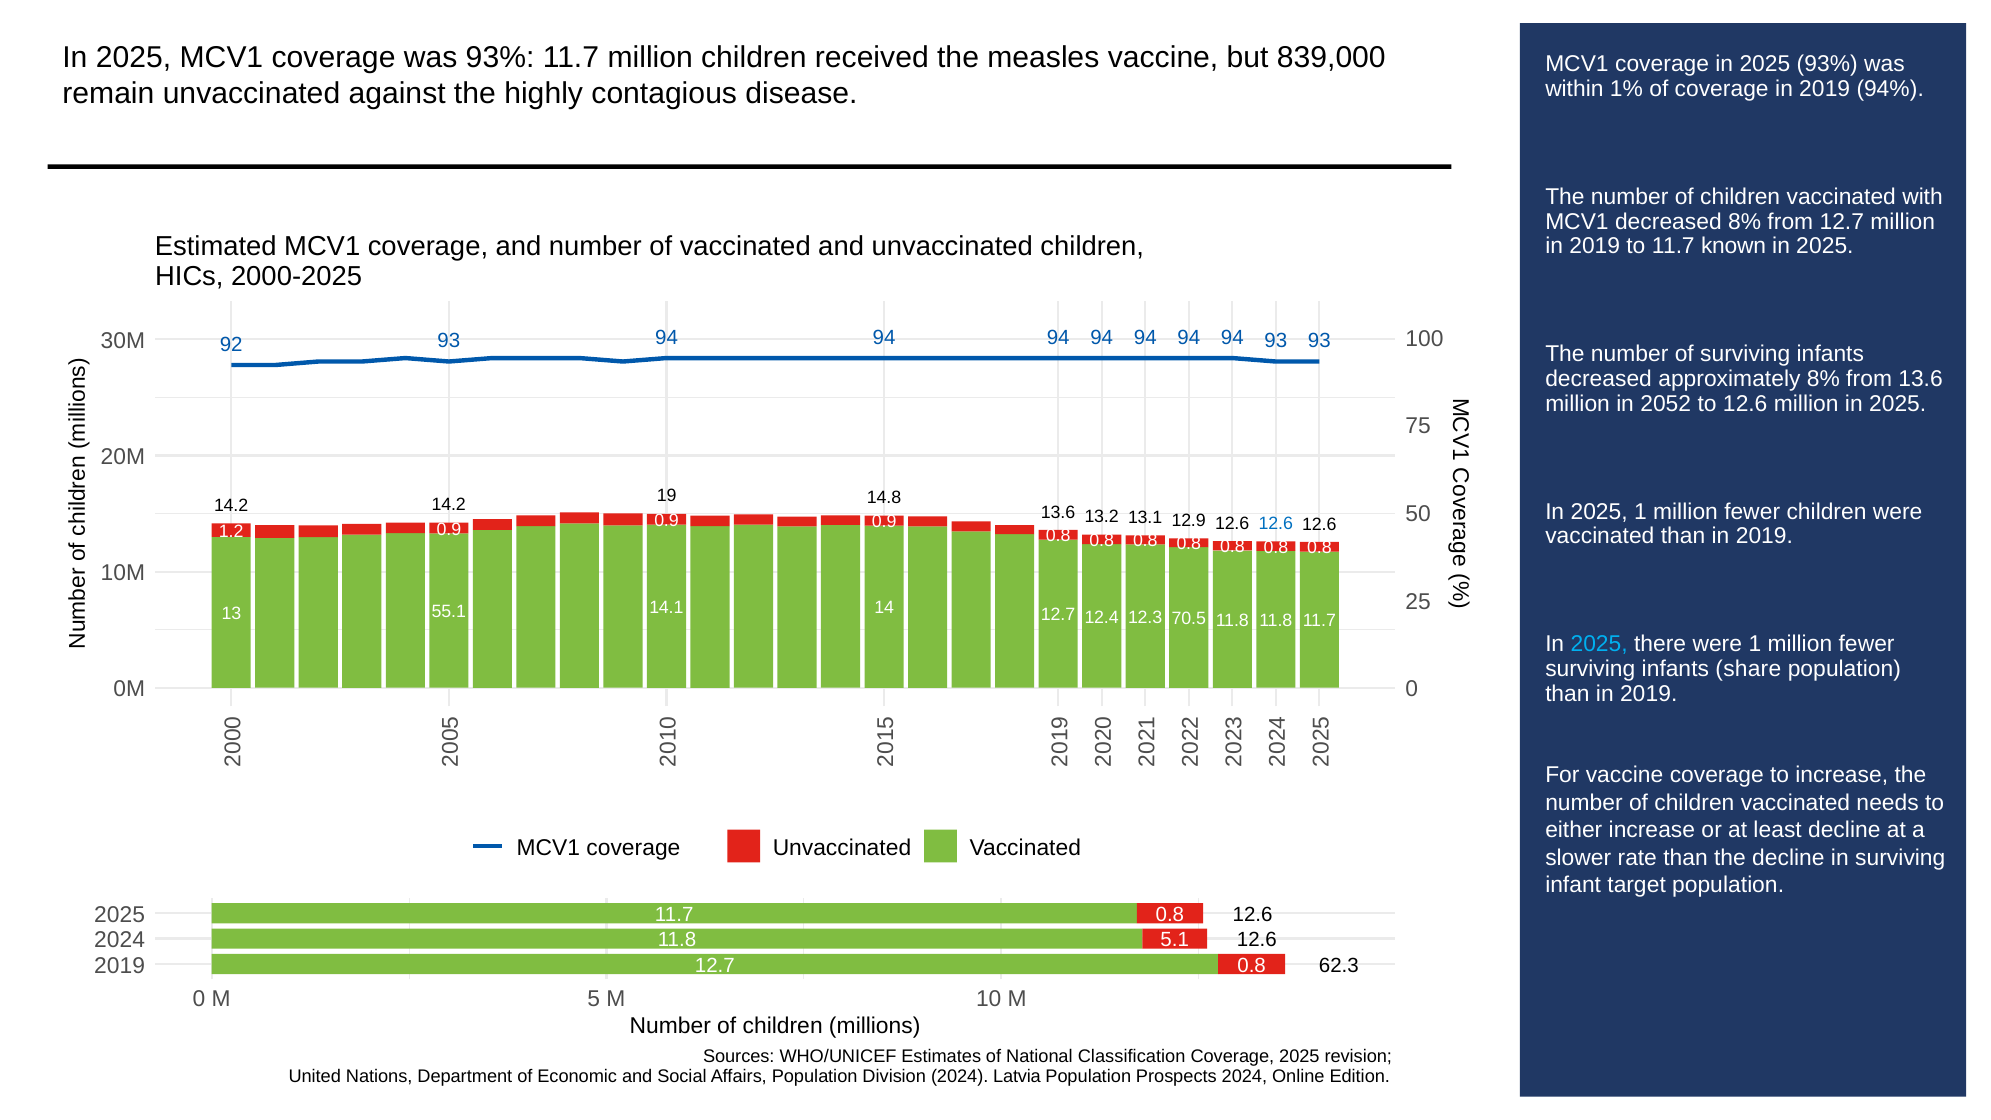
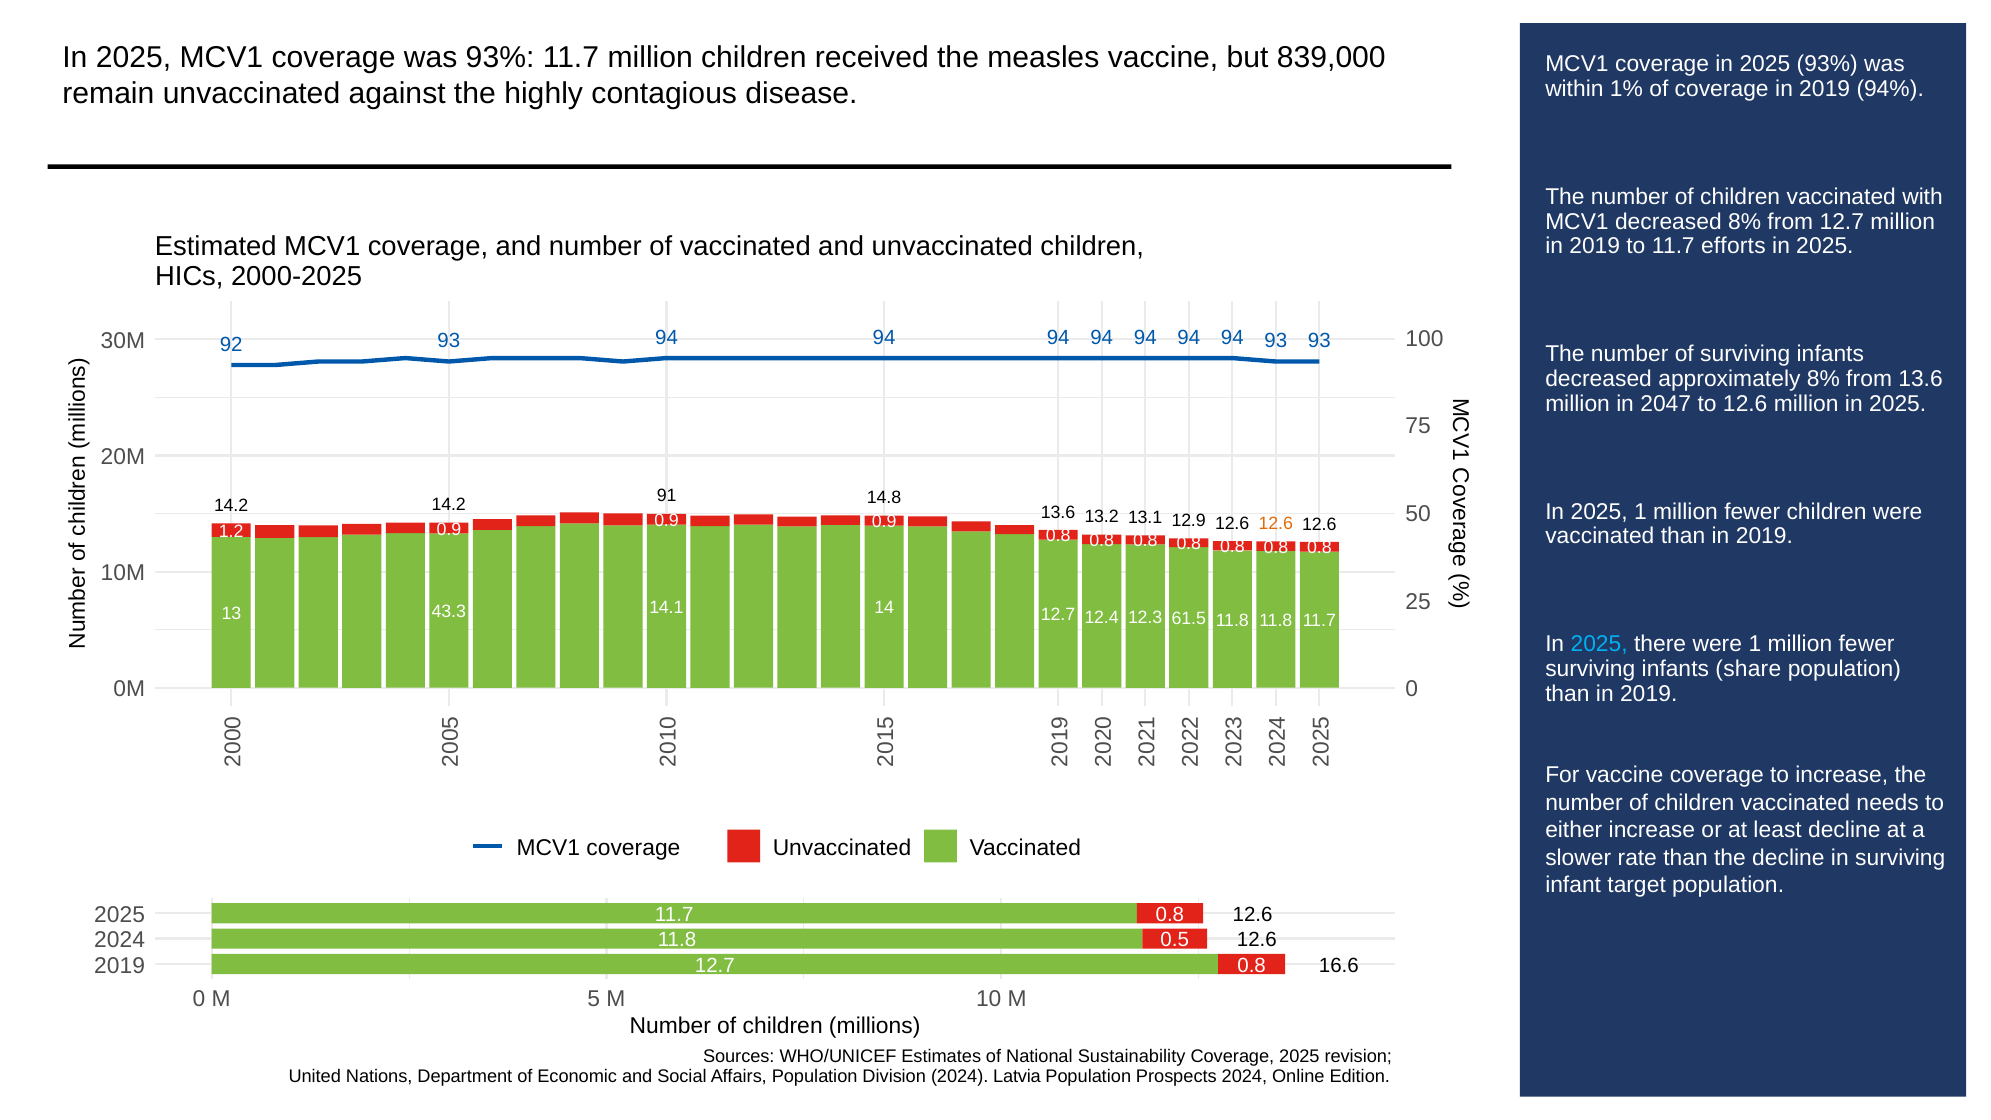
known: known -> efforts (1733, 246)
2052: 2052 -> 2047 (1666, 404)
19: 19 -> 91 (667, 496)
12.6 colour: blue -> orange (1276, 524)
55.1: 55.1 -> 43.3 (449, 612)
70.5: 70.5 -> 61.5 (1189, 619)
5.1: 5.1 -> 0.5 (1175, 940)
62.3: 62.3 -> 16.6 (1339, 965)
Classification: Classification -> Sustainability (1132, 1056)
